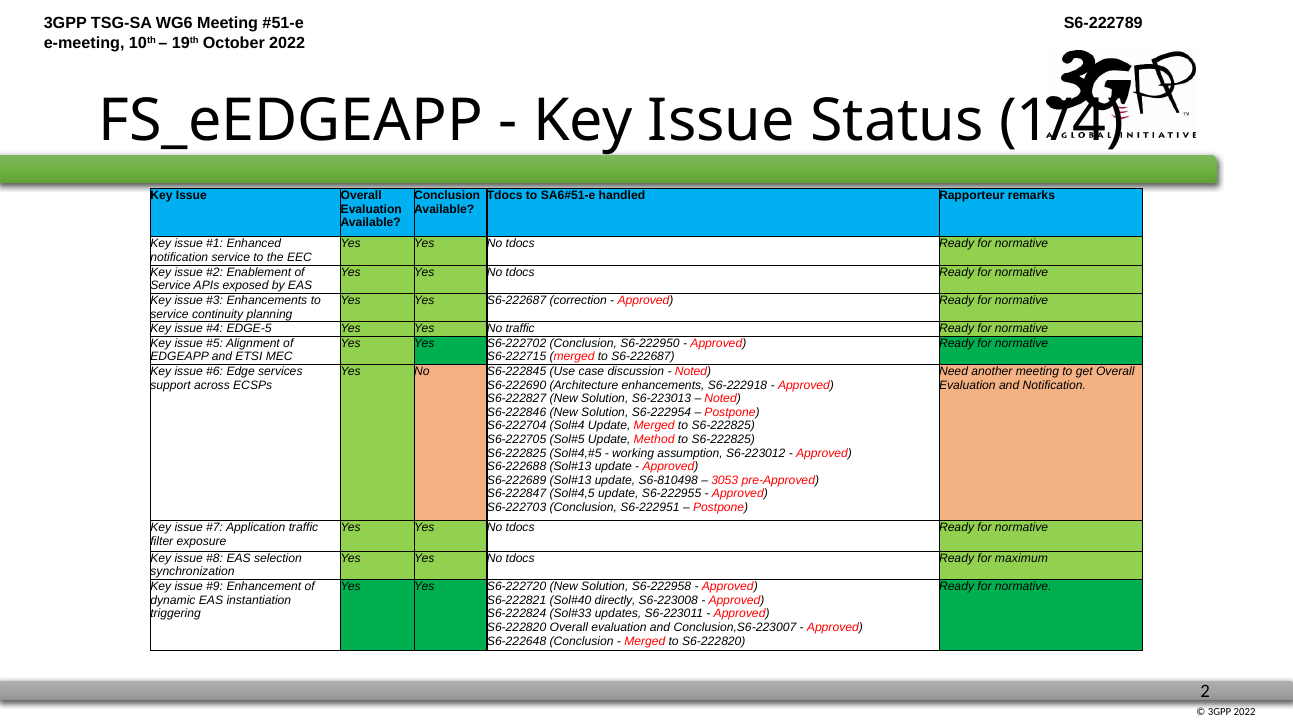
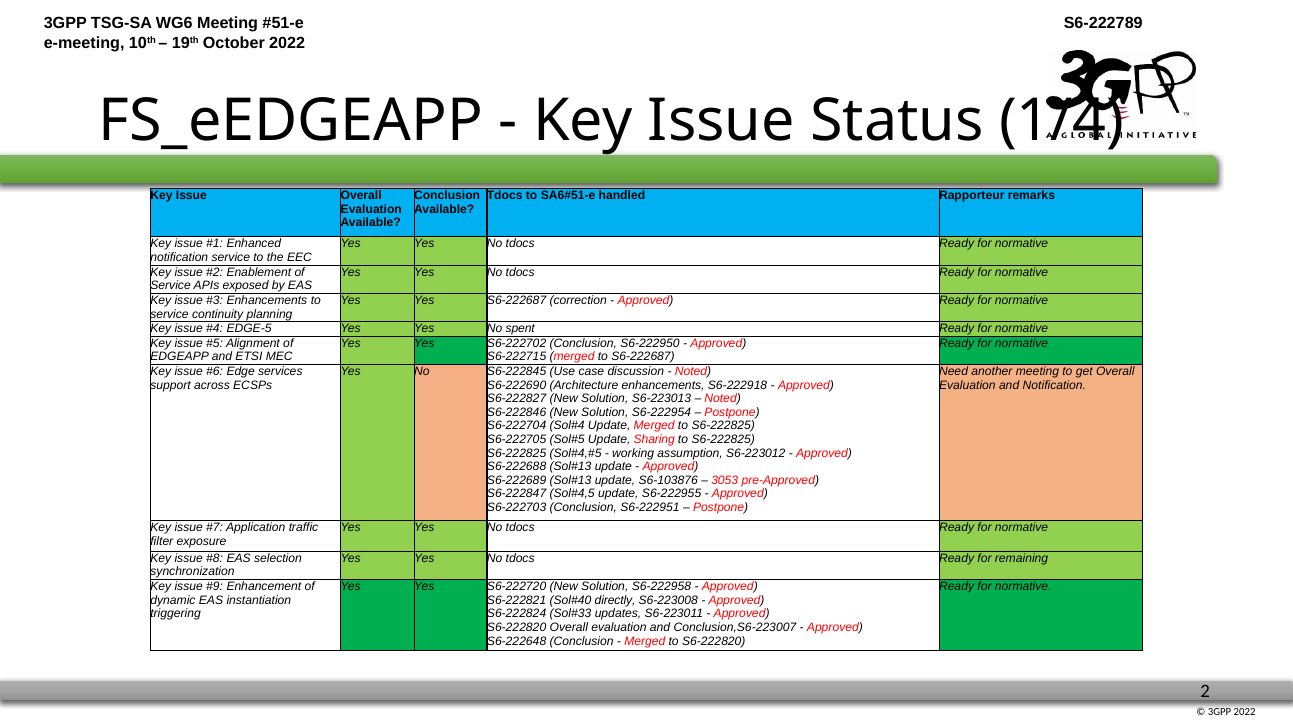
No traffic: traffic -> spent (520, 329)
Method: Method -> Sharing (654, 439)
S6-810498: S6-810498 -> S6-103876 (668, 480)
maximum: maximum -> remaining (1022, 558)
